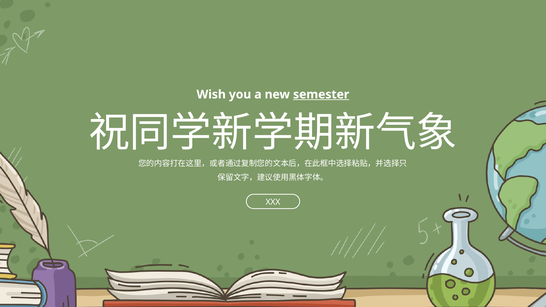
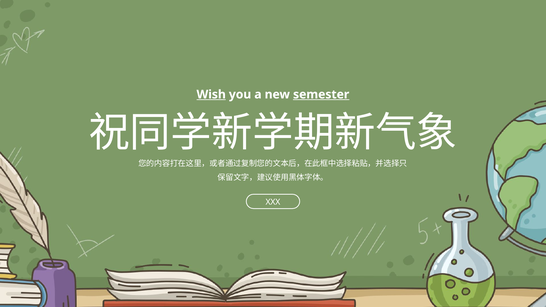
Wish underline: none -> present (211, 94)
